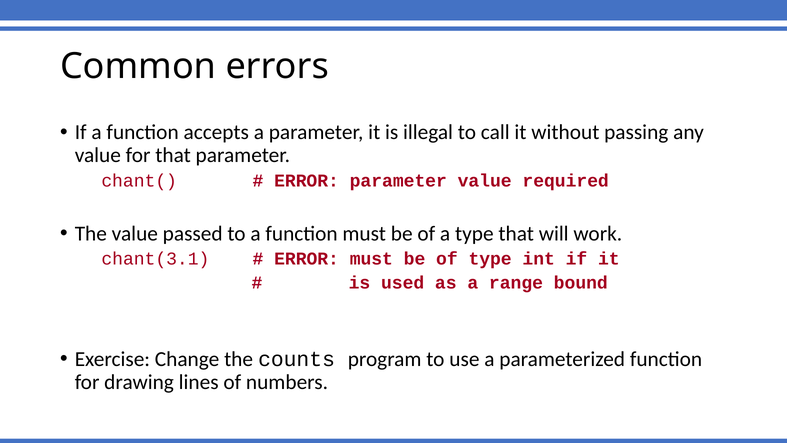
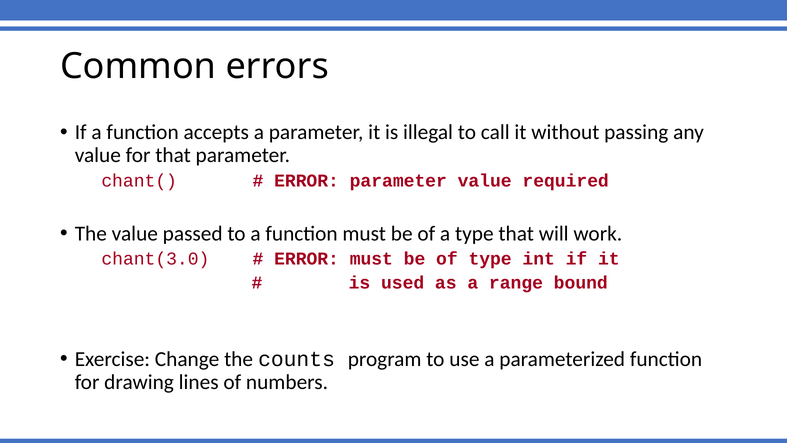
chant(3.1: chant(3.1 -> chant(3.0 (155, 259)
